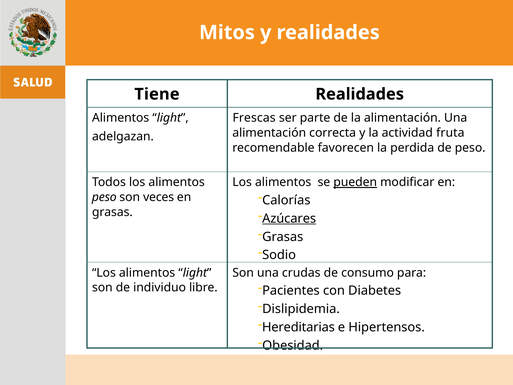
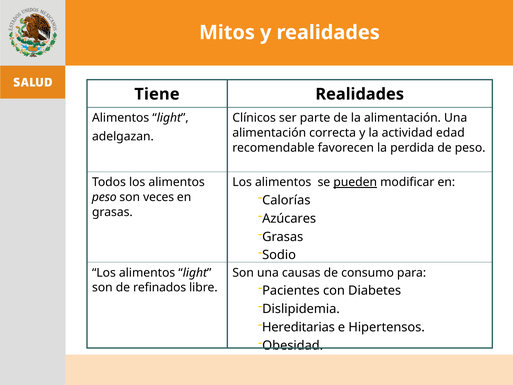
Frescas: Frescas -> Clínicos (254, 118)
fruta: fruta -> edad (450, 133)
Azúcares underline: present -> none (289, 218)
crudas: crudas -> causas (301, 272)
individuo: individuo -> refinados (160, 287)
